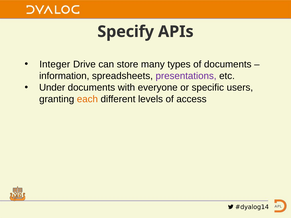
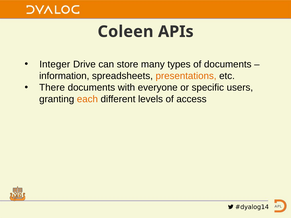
Specify: Specify -> Coleen (126, 32)
presentations colour: purple -> orange (186, 76)
Under: Under -> There (52, 88)
